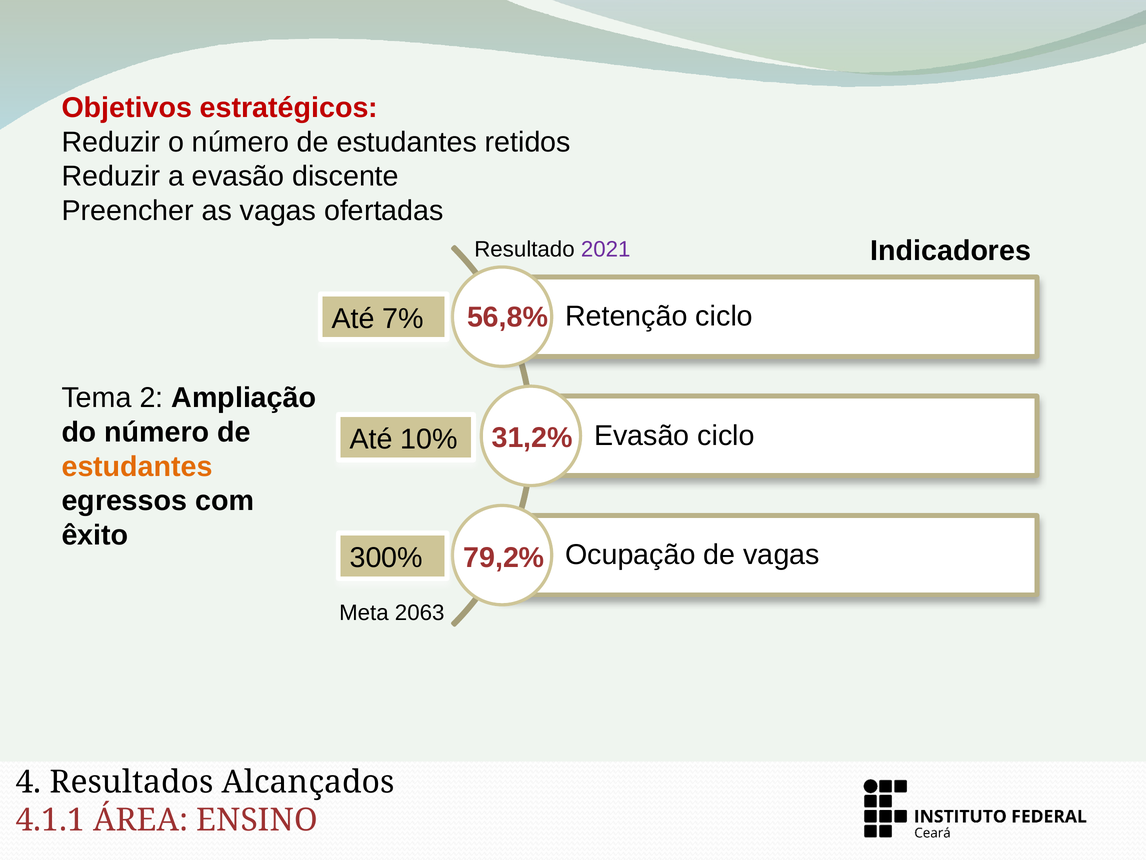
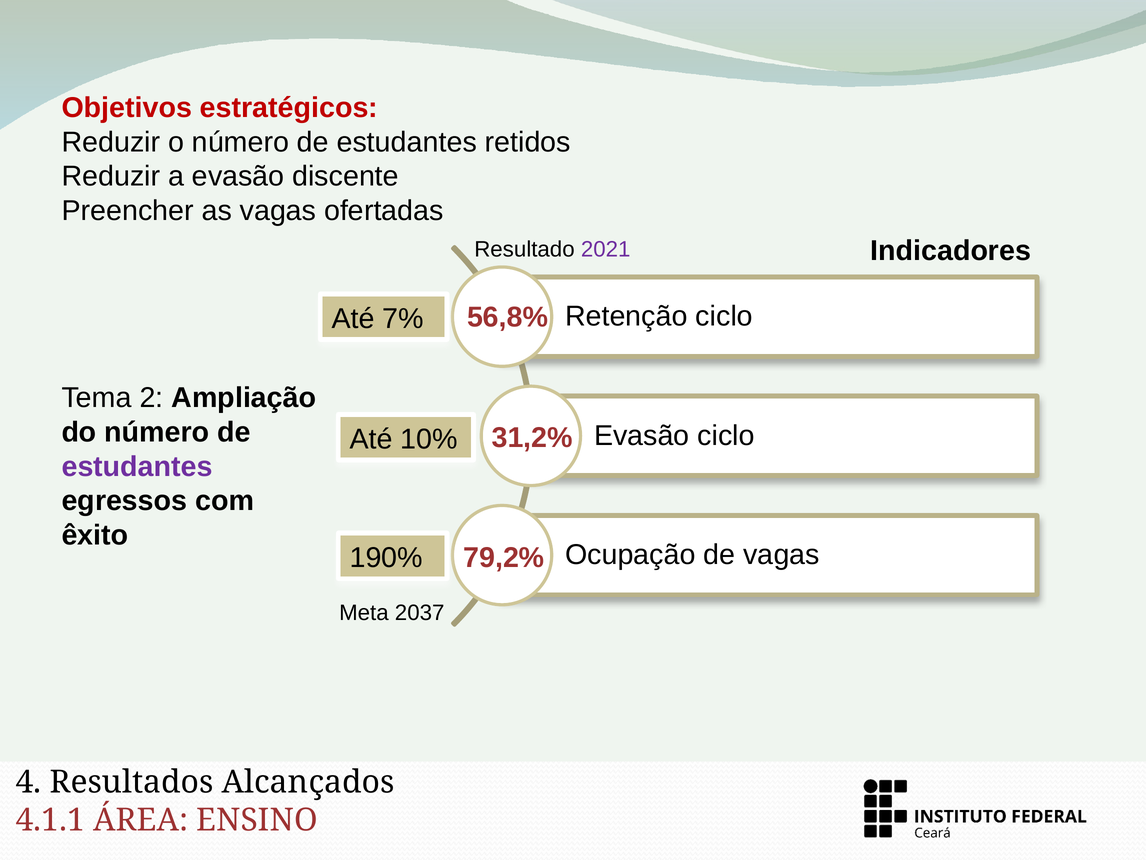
estudantes colour: orange -> purple (137, 466)
300%: 300% -> 190% (386, 558)
2063: 2063 -> 2037 (420, 613)
